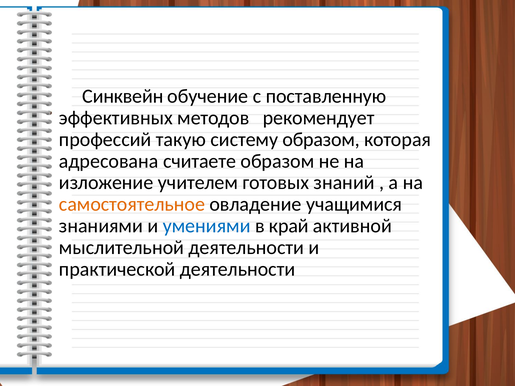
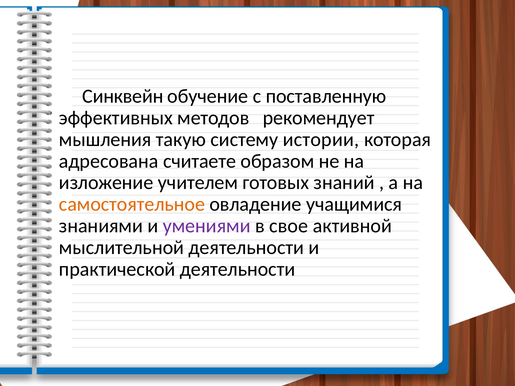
профессий: профессий -> мышления (105, 140)
систему образом: образом -> истории (321, 140)
умениями colour: blue -> purple (207, 226)
край: край -> свое (289, 226)
